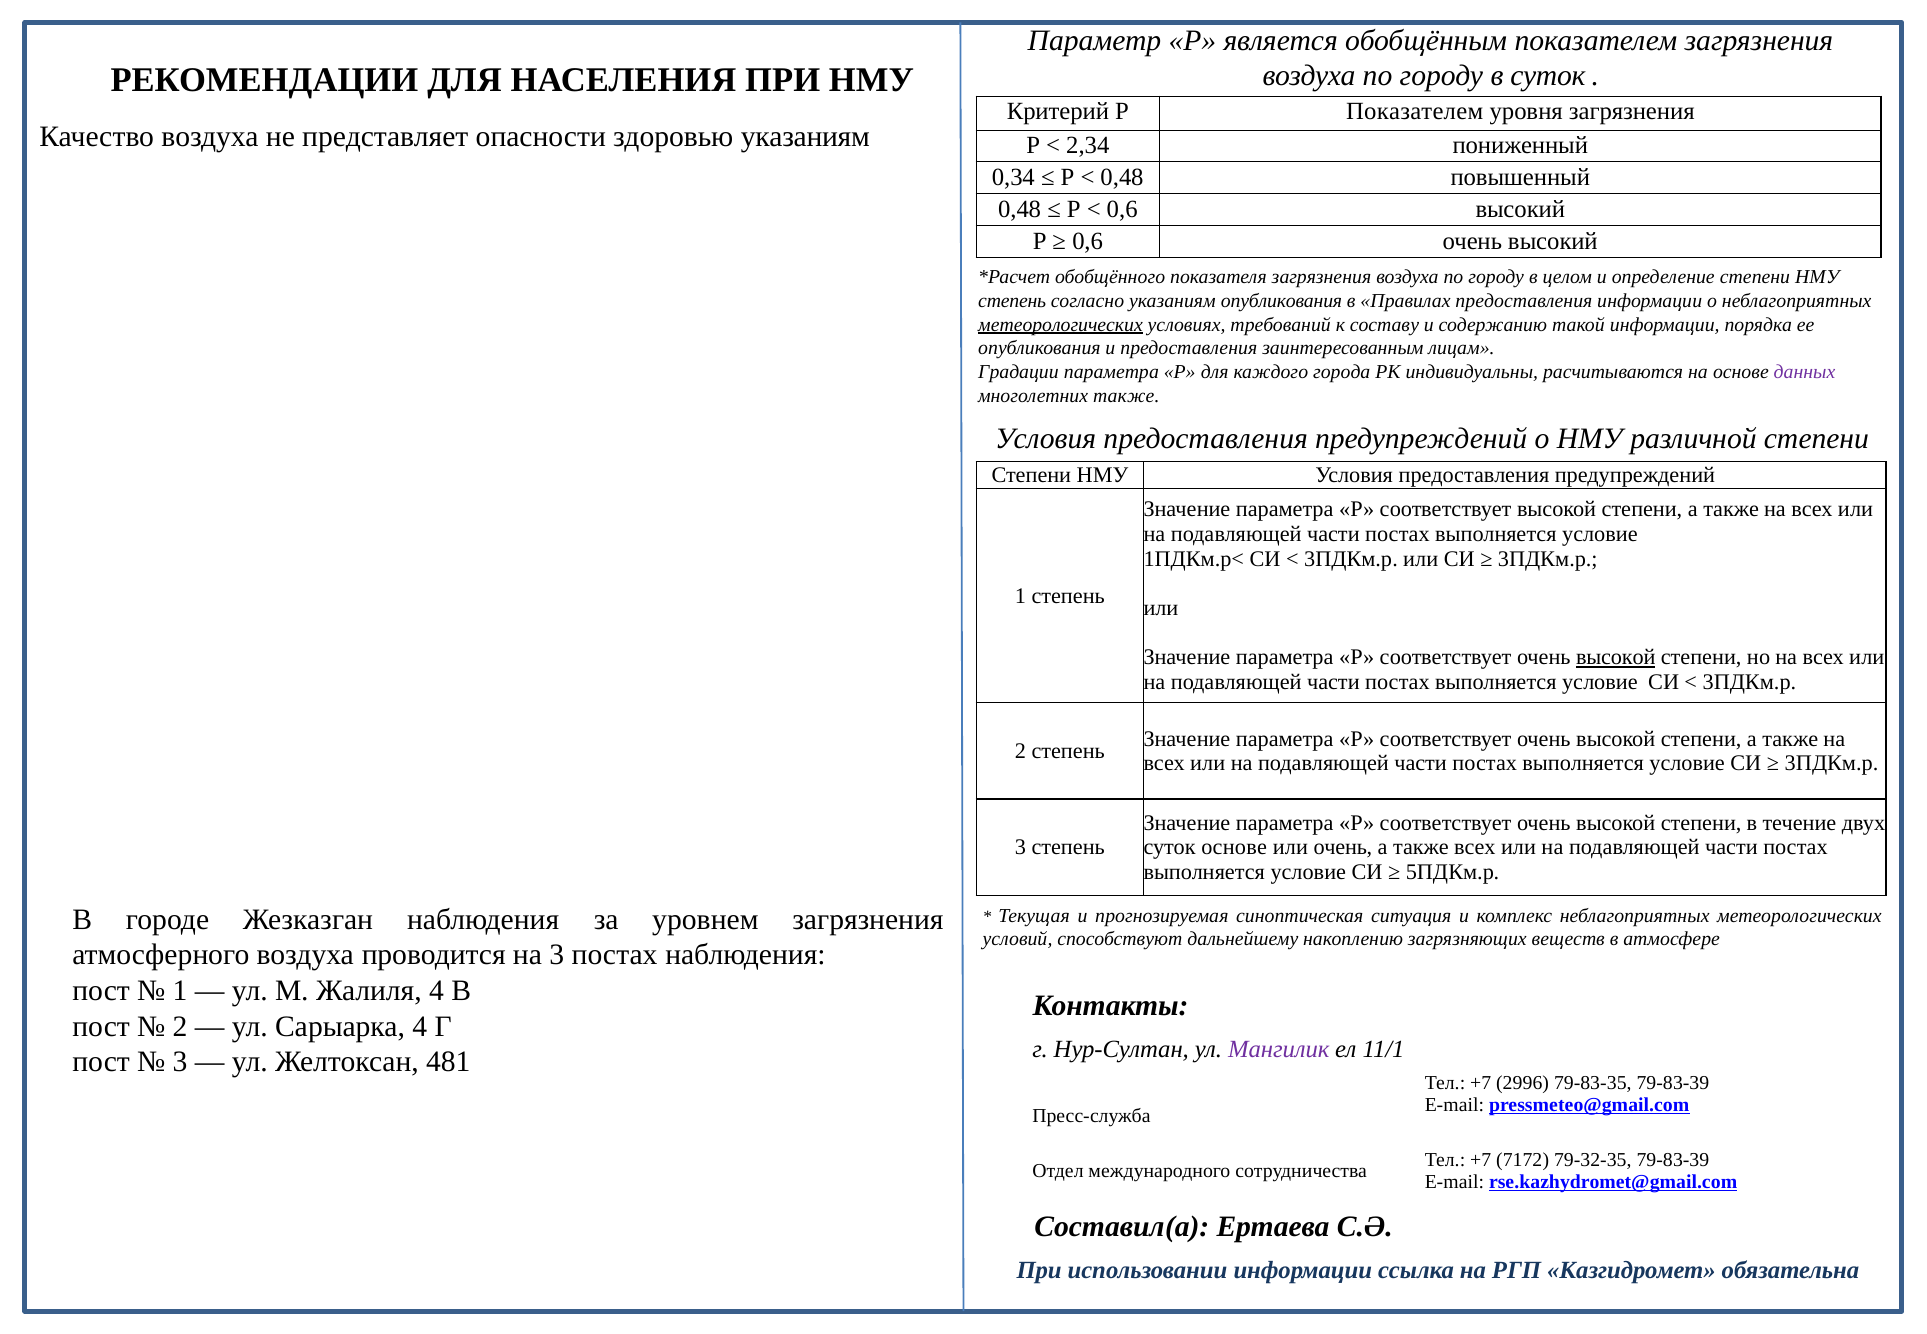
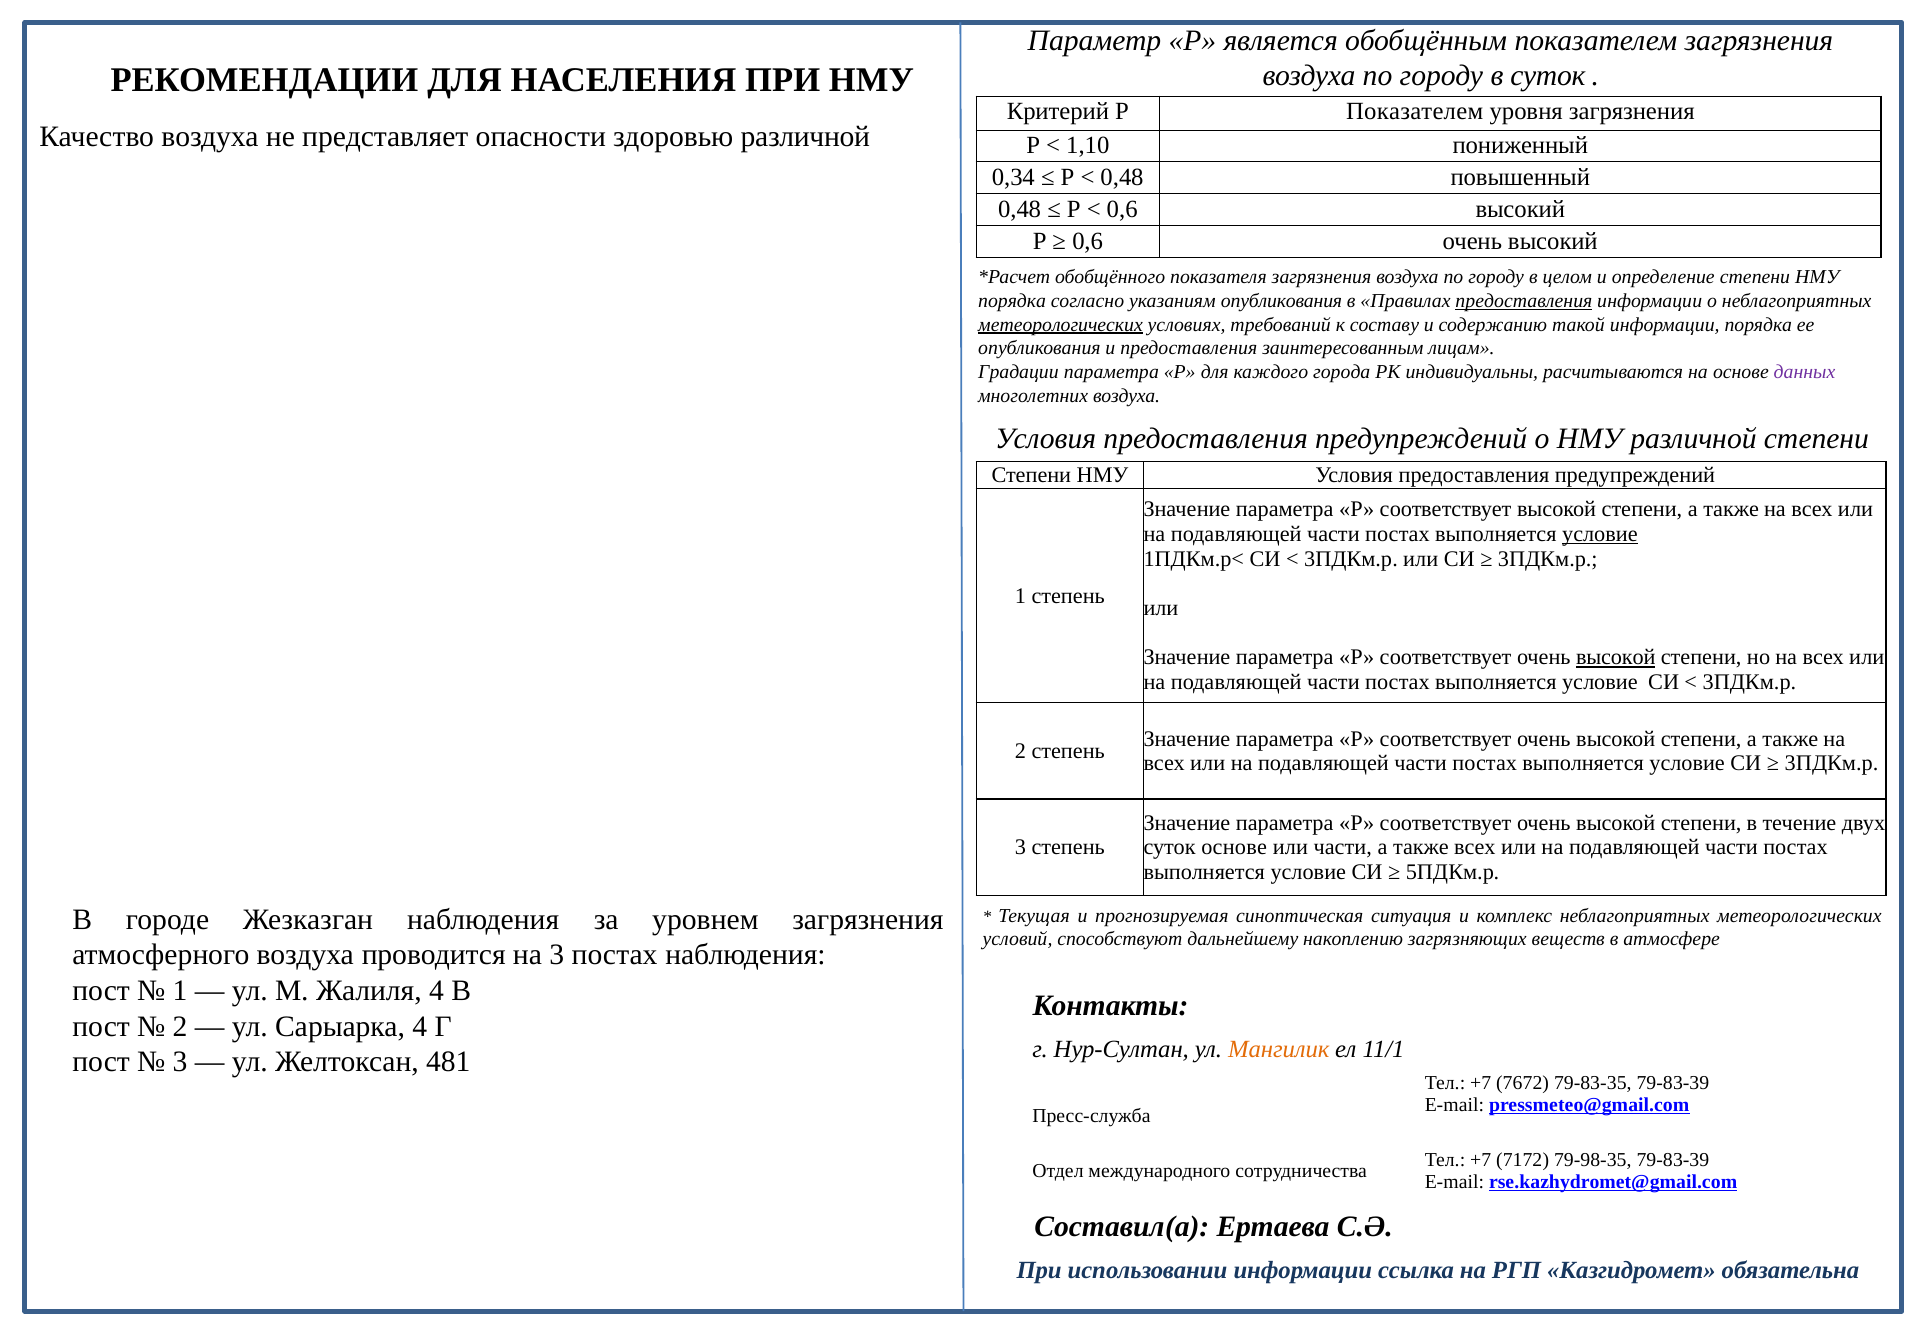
здоровью указаниям: указаниям -> различной (805, 137)
2,34: 2,34 -> 1,10 (1088, 146)
степень: степень -> порядка (1012, 301)
предоставления underline: none -> present (1524, 301)
многолетних также: также -> воздуха (1127, 396)
условие underline: none -> present (1600, 534)
или очень: очень -> части (1343, 847)
Мангилик colour: purple -> orange (1279, 1050)
2996: 2996 -> 7672 (1523, 1083)
79-32-35: 79-32-35 -> 79-98-35 (1593, 1160)
